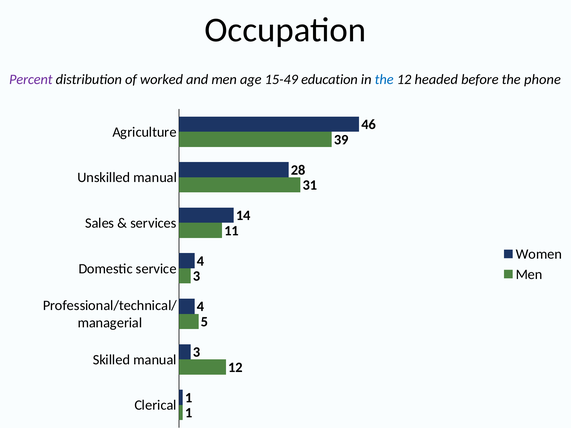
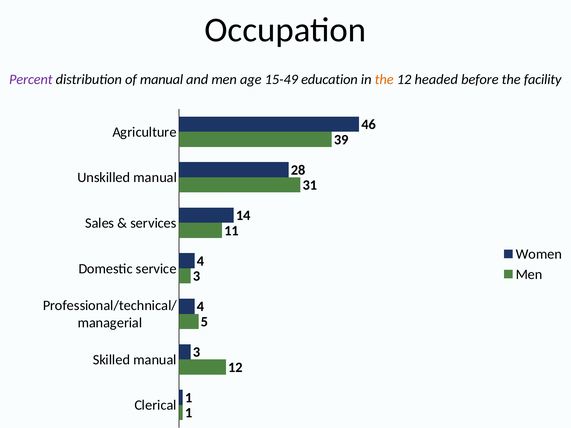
of worked: worked -> manual (162, 80)
the colour: blue -> orange (384, 80)
phone: phone -> facility (543, 80)
